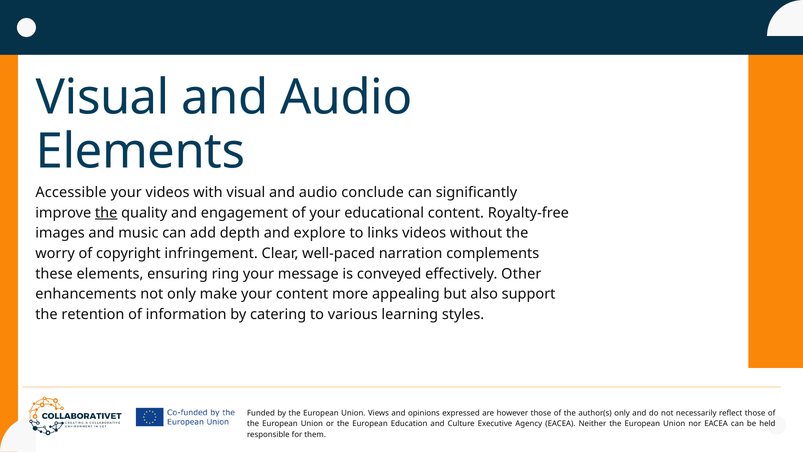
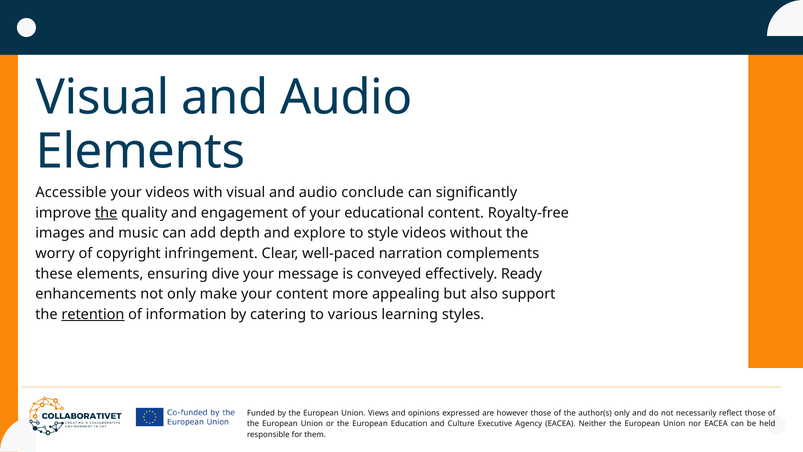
links: links -> style (383, 233)
ring: ring -> dive (225, 274)
Other: Other -> Ready (521, 274)
retention underline: none -> present (93, 314)
